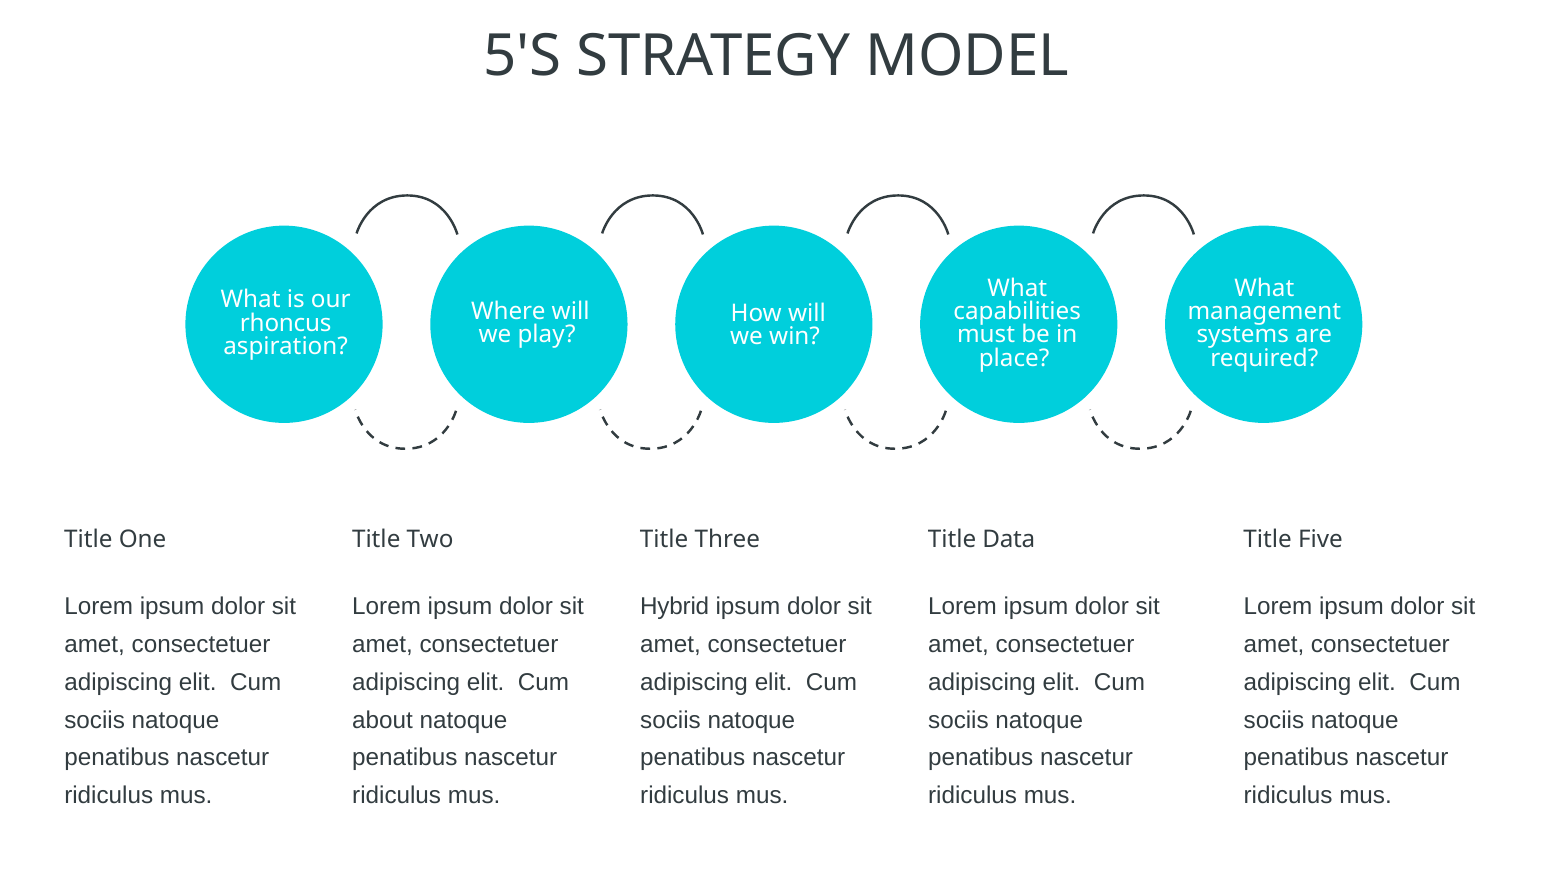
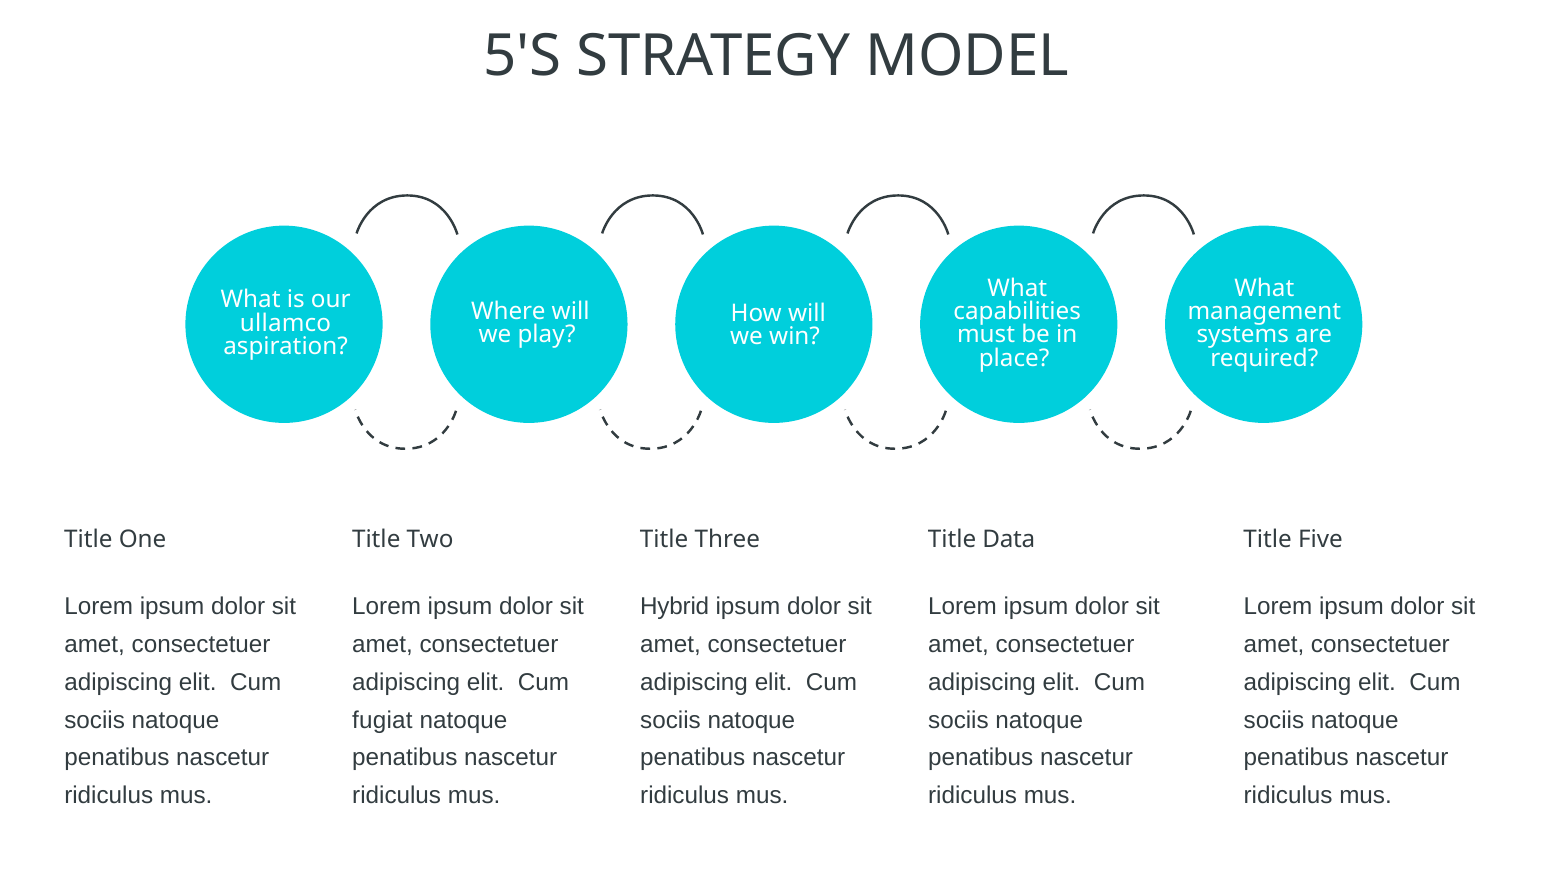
rhoncus: rhoncus -> ullamco (286, 323)
about: about -> fugiat (382, 720)
